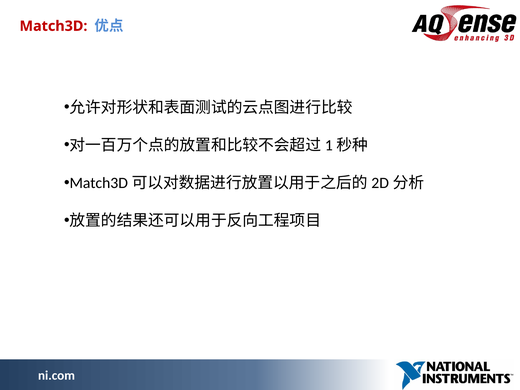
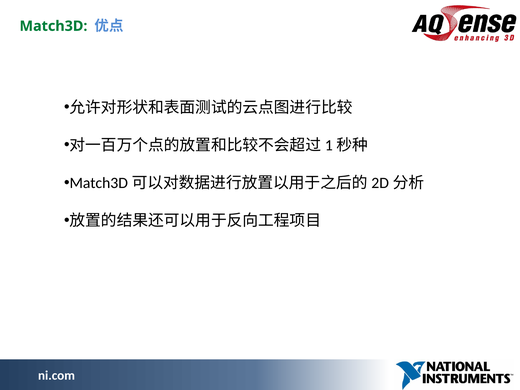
Match3D colour: red -> green (53, 26)
